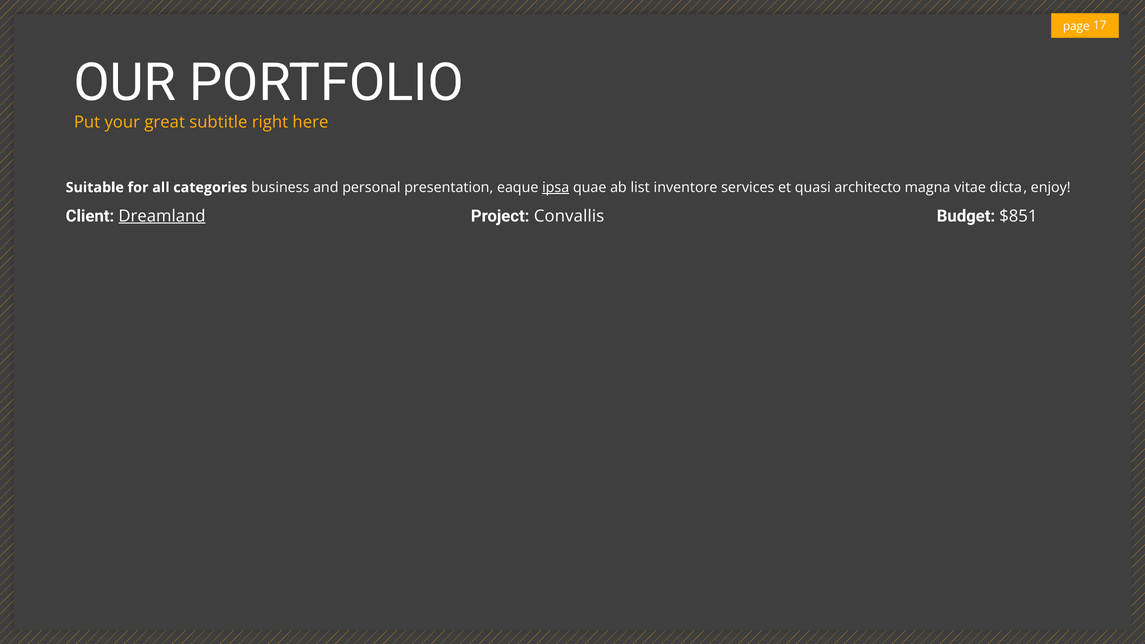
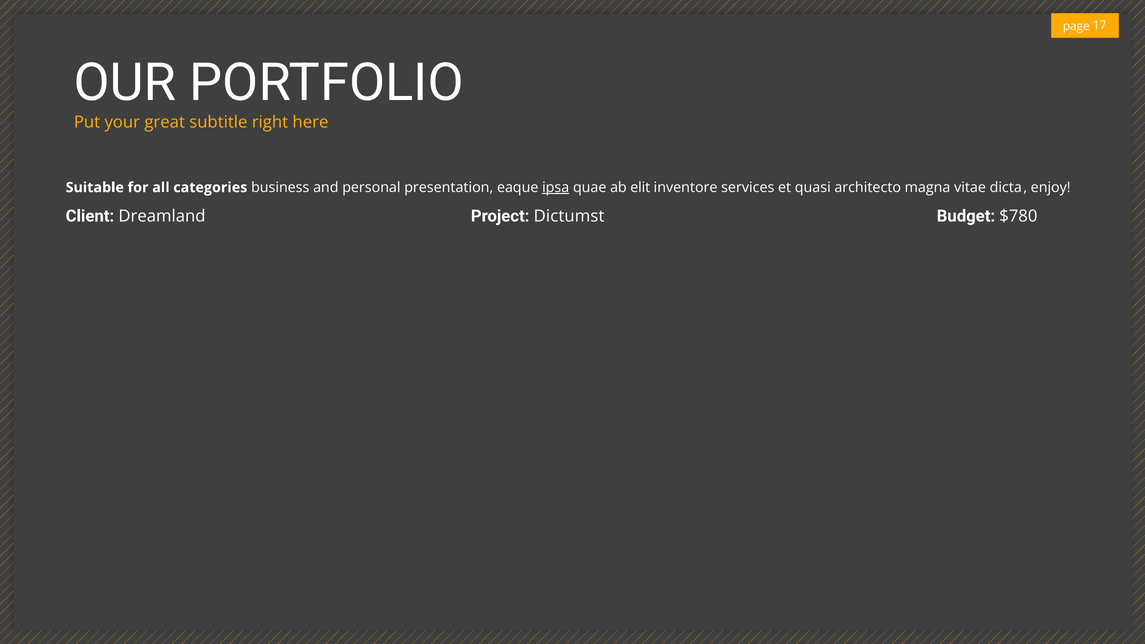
list: list -> elit (640, 188)
Dreamland underline: present -> none (162, 216)
Convallis: Convallis -> Dictumst (569, 216)
$851: $851 -> $780 (1018, 216)
